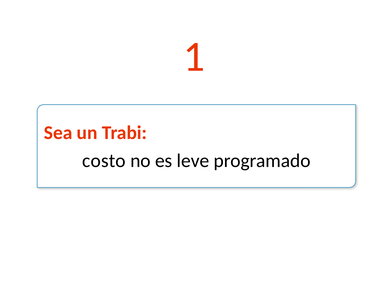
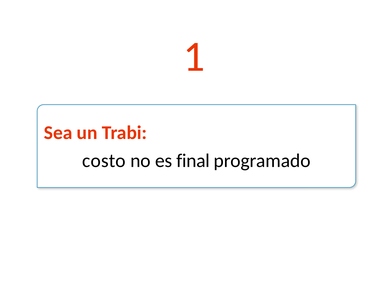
leve: leve -> final (193, 161)
